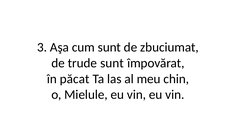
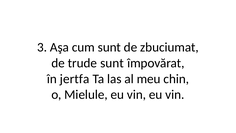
păcat: păcat -> jertfa (75, 79)
